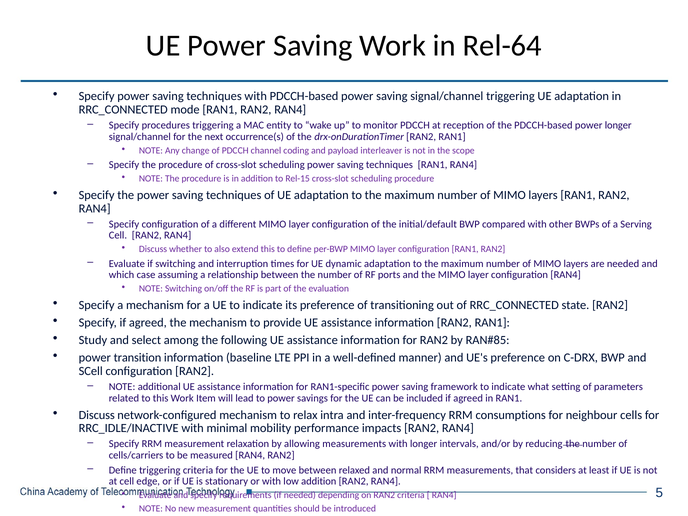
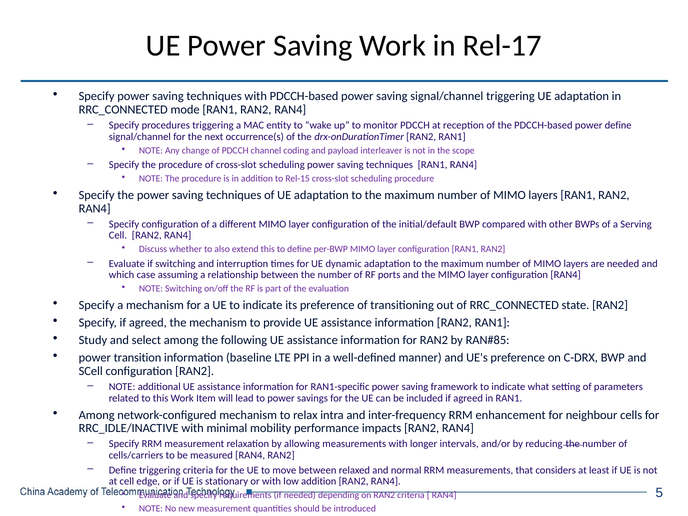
Rel-64: Rel-64 -> Rel-17 (502, 46)
power longer: longer -> define (618, 125)
Discuss: Discuss -> Among (97, 415)
consumptions: consumptions -> enhancement (511, 415)
